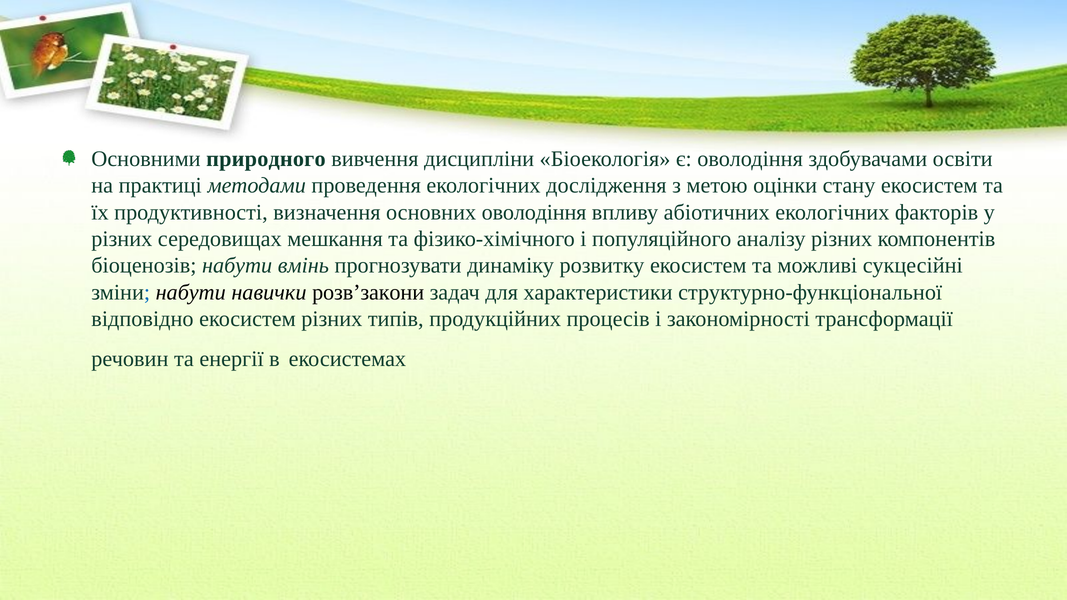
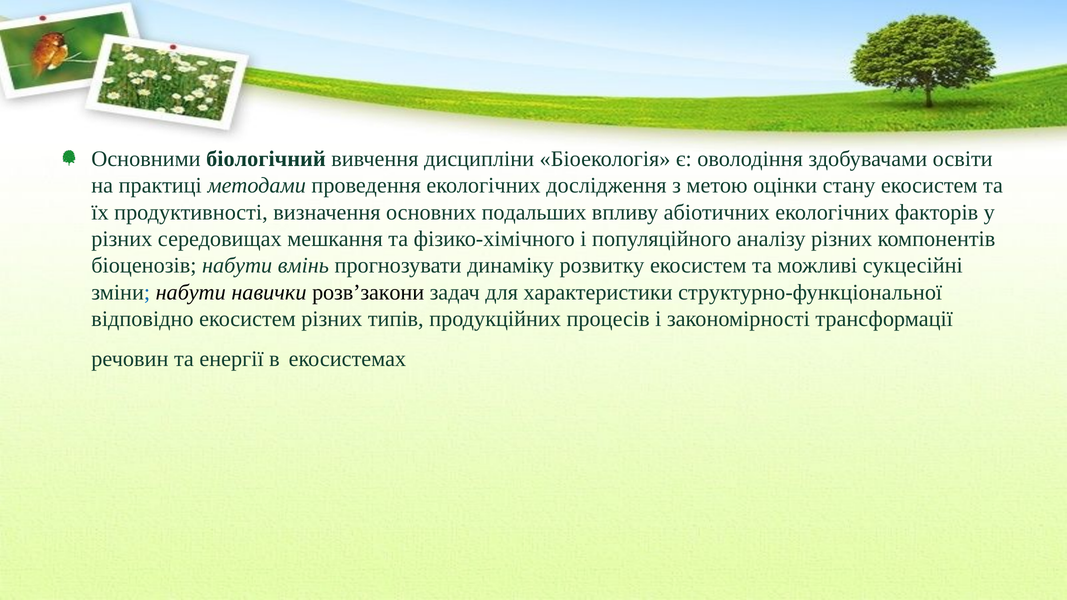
природного: природного -> біологічний (266, 159)
основних оволодіння: оволодіння -> подальших (534, 212)
